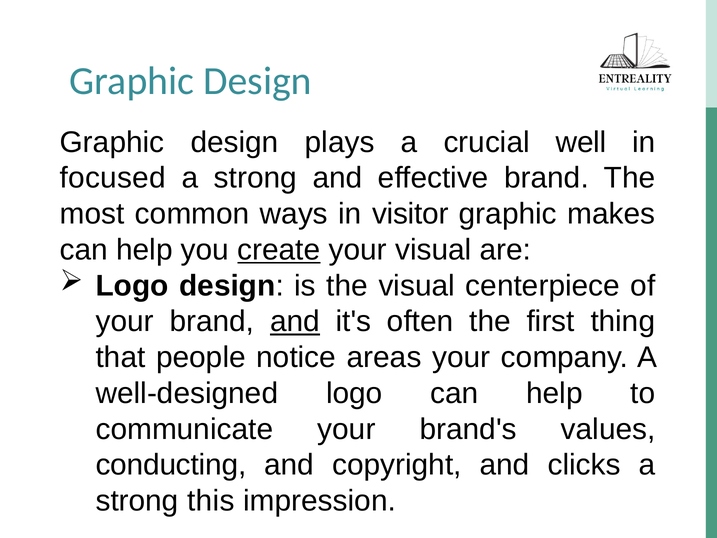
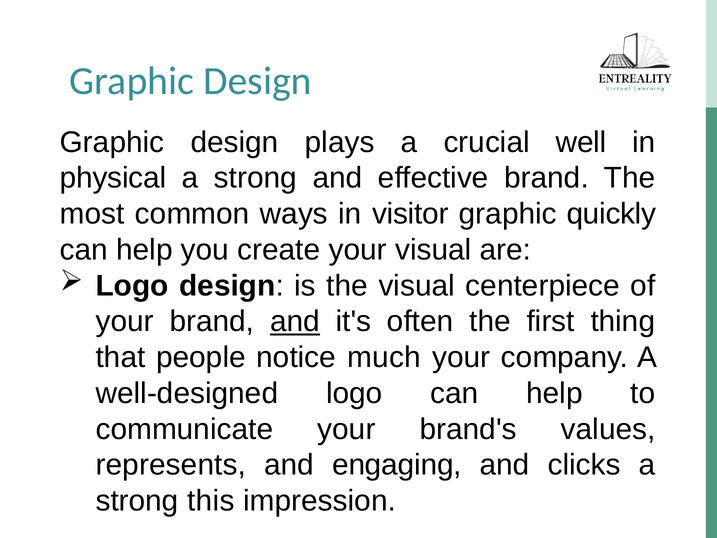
focused: focused -> physical (113, 178)
makes: makes -> quickly (611, 214)
create underline: present -> none (279, 250)
areas: areas -> much (384, 357)
conducting: conducting -> represents (171, 465)
copyright: copyright -> engaging (397, 465)
